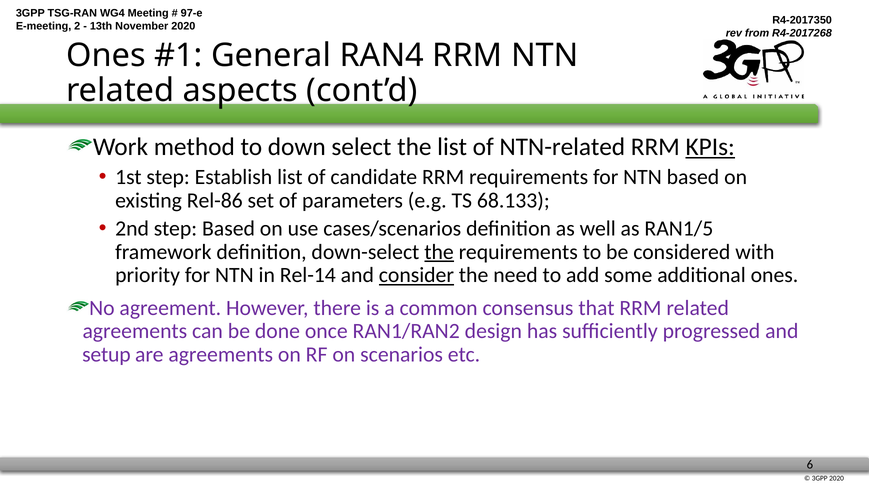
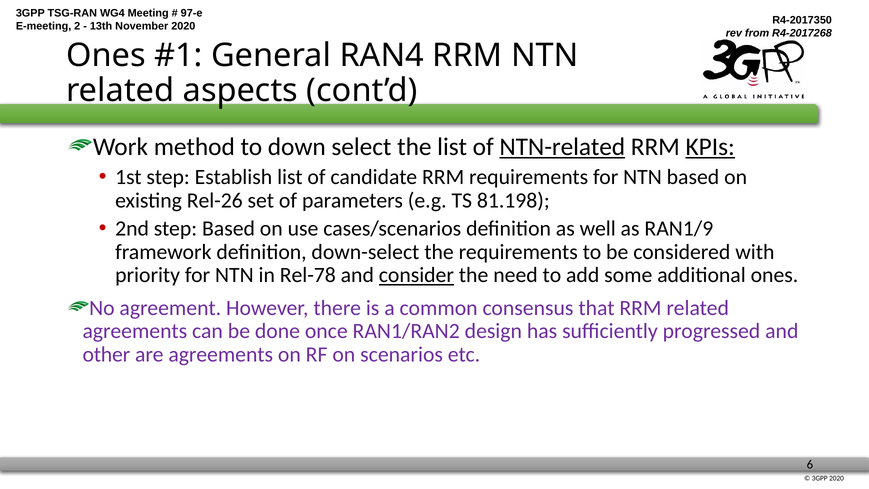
NTN-related underline: none -> present (562, 147)
Rel-86: Rel-86 -> Rel-26 (215, 200)
68.133: 68.133 -> 81.198 (513, 200)
RAN1/5: RAN1/5 -> RAN1/9 (679, 228)
the underline: present -> none (439, 252)
Rel-14: Rel-14 -> Rel-78 (308, 275)
setup: setup -> other (106, 355)
